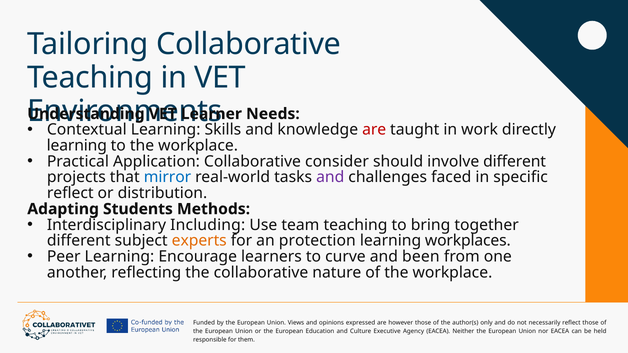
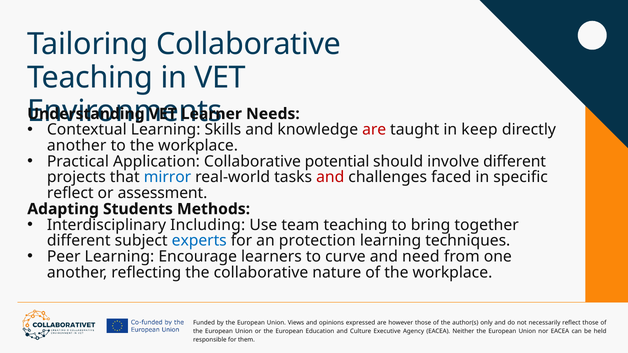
work: work -> keep (479, 130)
learning: learning -> another (77, 146)
consider: consider -> potential (337, 162)
and colour: purple -> red (330, 177)
distribution: distribution -> assessment (163, 193)
experts colour: orange -> blue (199, 241)
workplaces: workplaces -> techniques (468, 241)
been: been -> need (421, 257)
